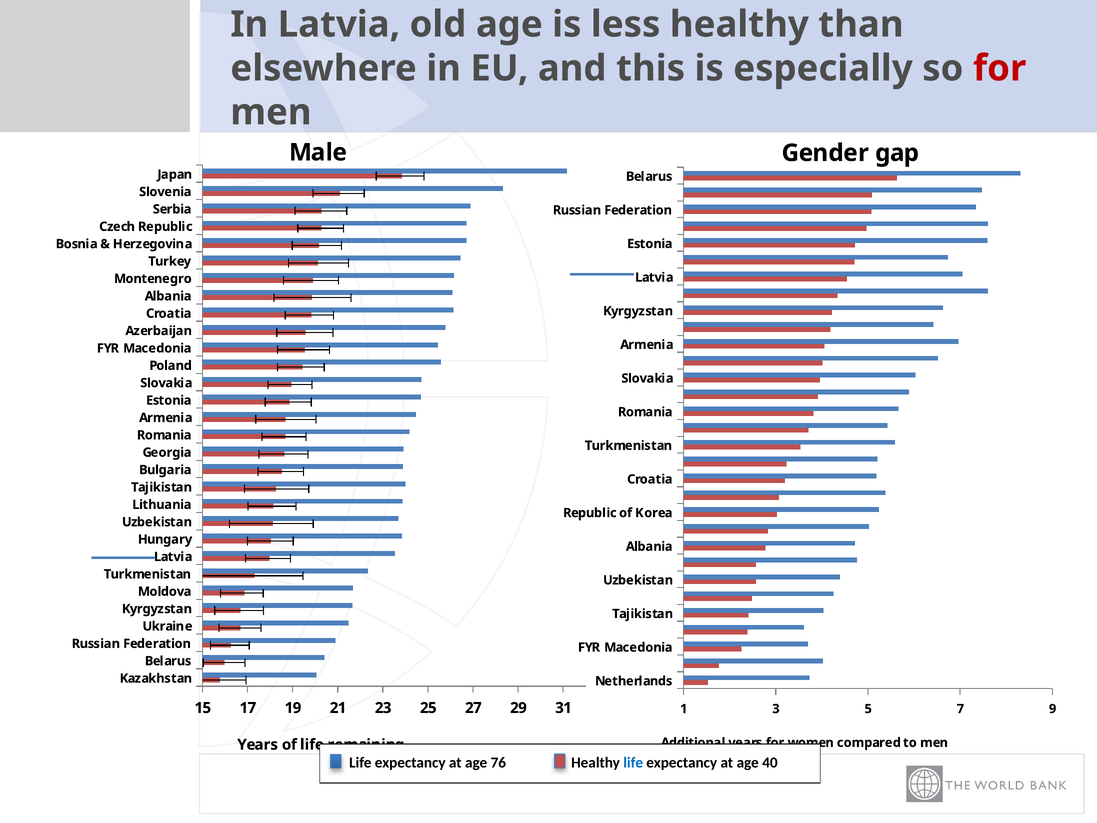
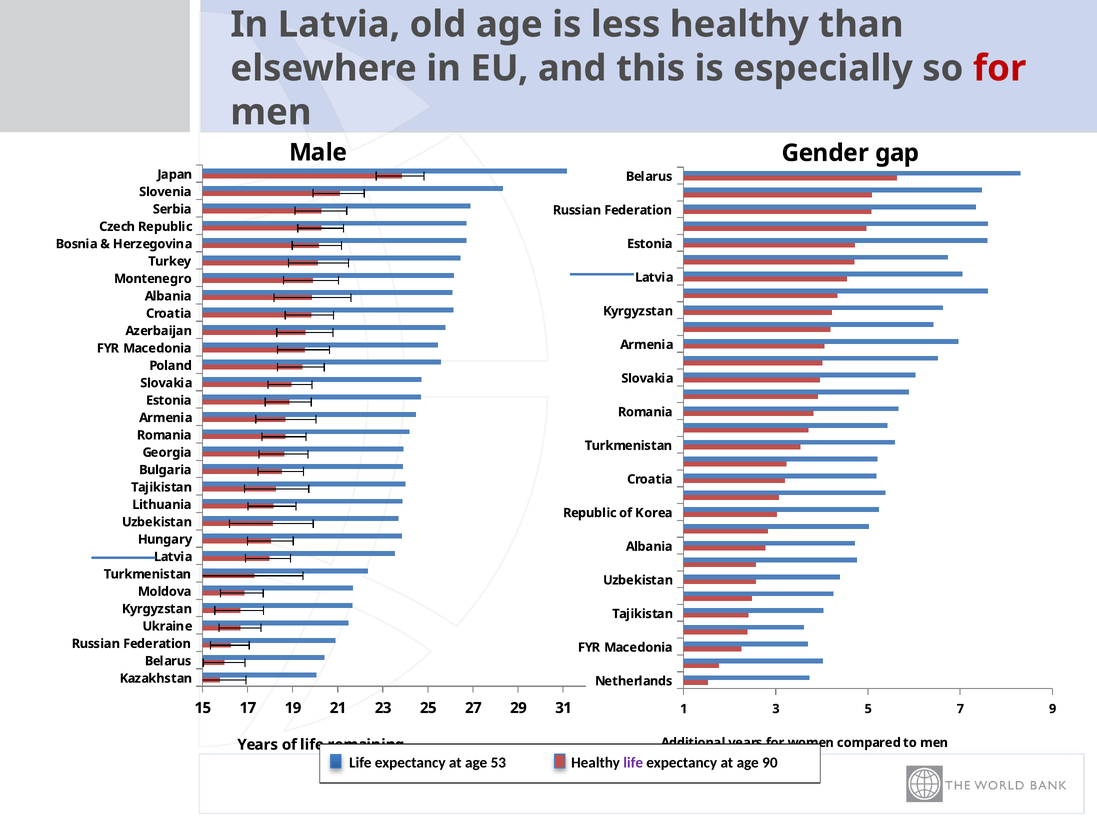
76: 76 -> 53 (498, 762)
life colour: blue -> purple (633, 762)
40: 40 -> 90 (770, 762)
